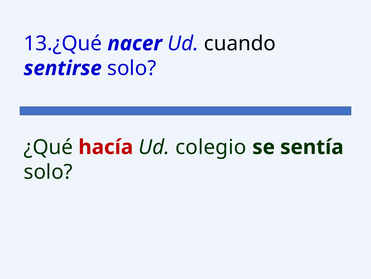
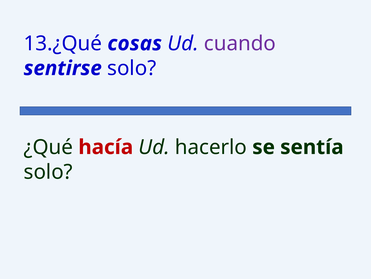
nacer: nacer -> cosas (135, 43)
cuando colour: black -> purple (240, 43)
colegio: colegio -> hacerlo (211, 147)
